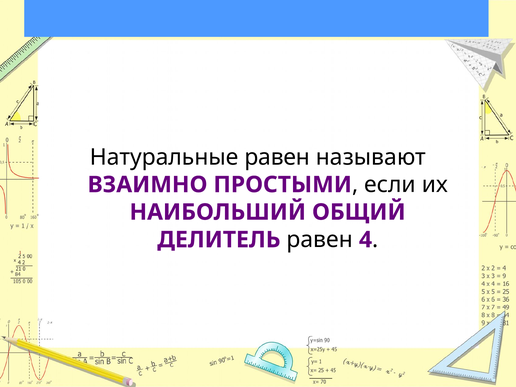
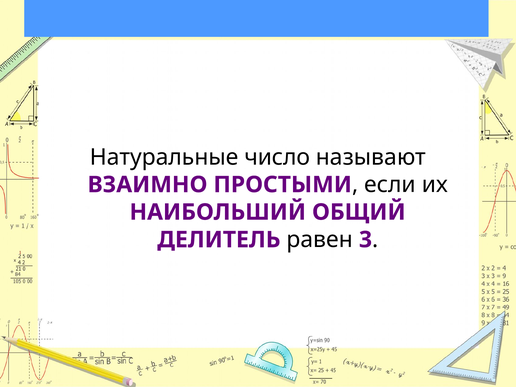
Натуральные равен: равен -> число (277, 157)
4: 4 -> 3 (366, 240)
